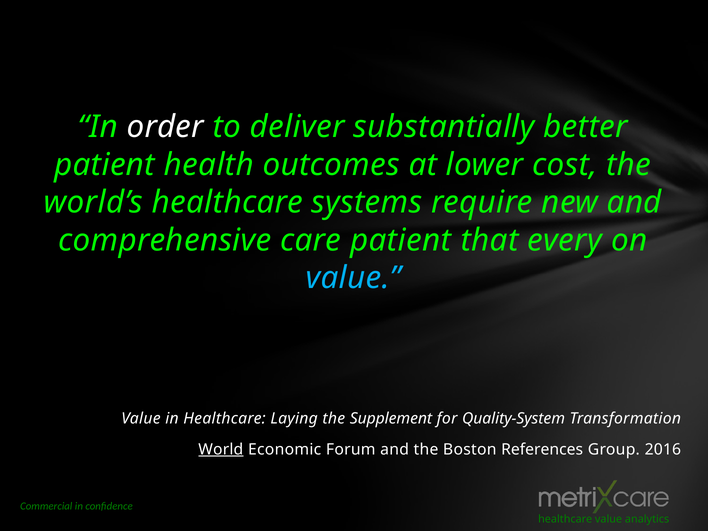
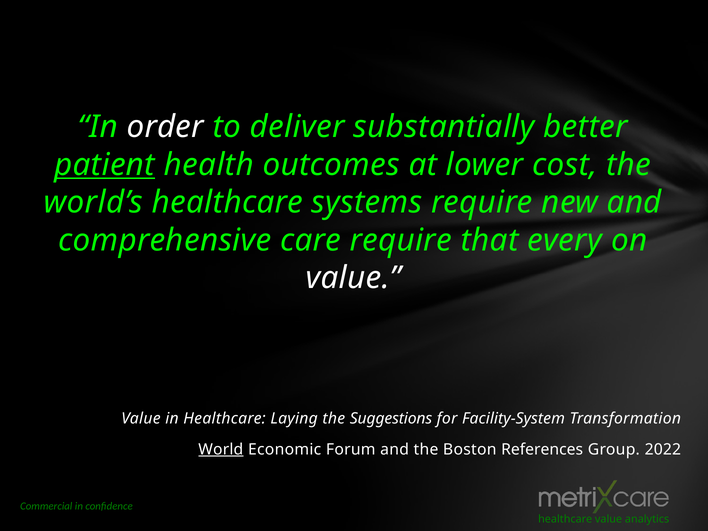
patient underline: none -> present (105, 165)
care patient: patient -> require (401, 240)
value colour: light blue -> white (353, 278)
Supplement: Supplement -> Suggestions (391, 419)
Quality-System: Quality-System -> Facility-System (513, 419)
2016: 2016 -> 2022 (663, 449)
